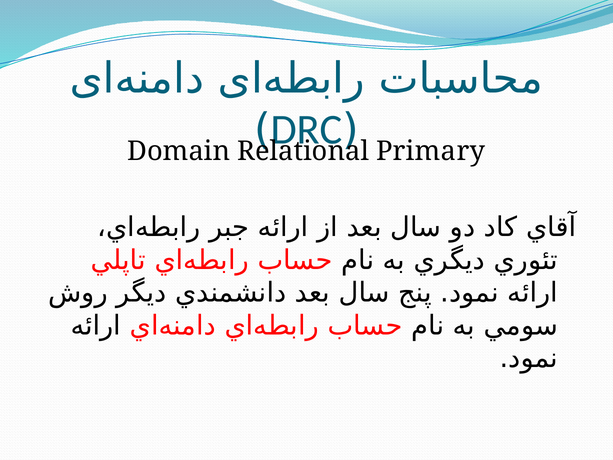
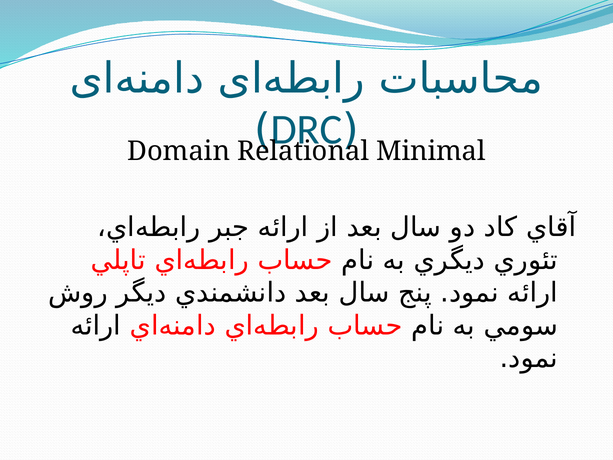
Primary: Primary -> Minimal (431, 151)
